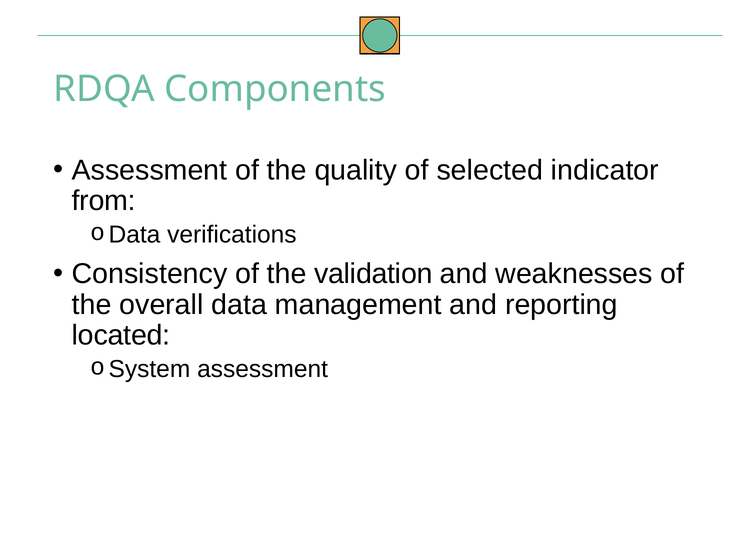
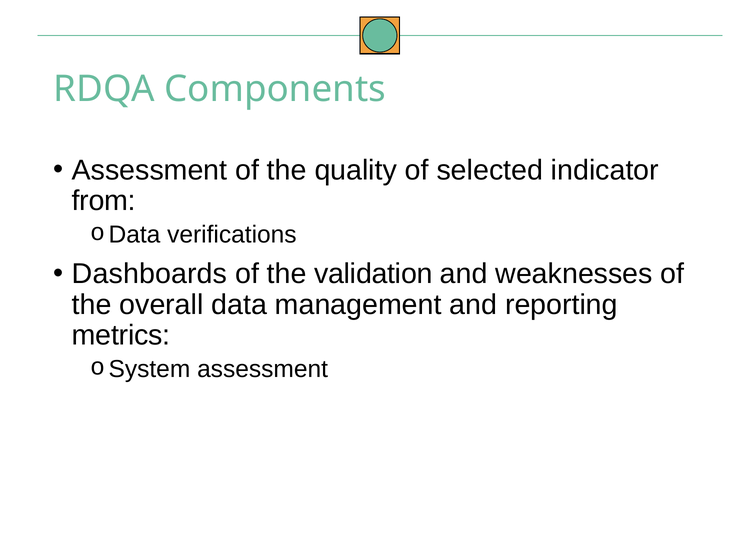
Consistency: Consistency -> Dashboards (150, 274)
located: located -> metrics (121, 336)
